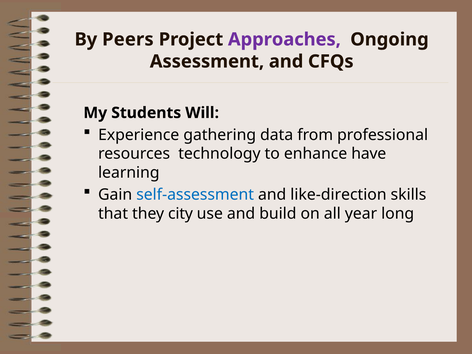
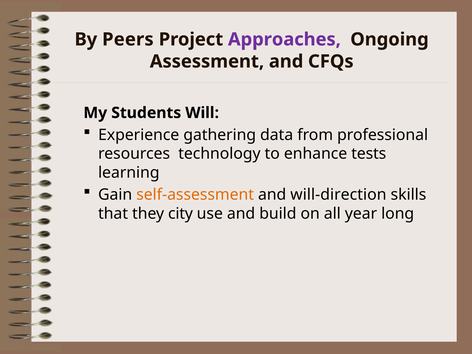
have: have -> tests (369, 154)
self-assessment colour: blue -> orange (195, 195)
like-direction: like-direction -> will-direction (338, 195)
